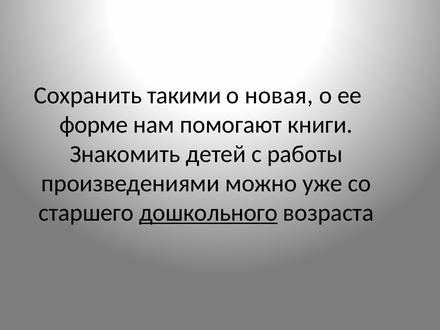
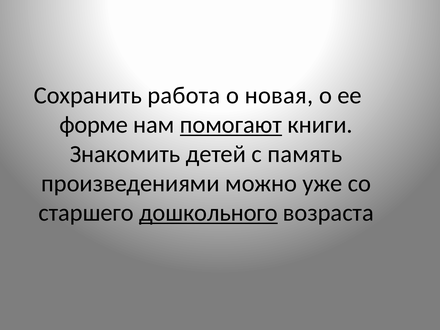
такими: такими -> работа (184, 96)
помогают underline: none -> present (231, 125)
работы: работы -> память (305, 154)
